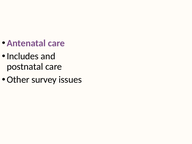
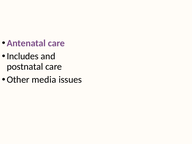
survey: survey -> media (44, 80)
